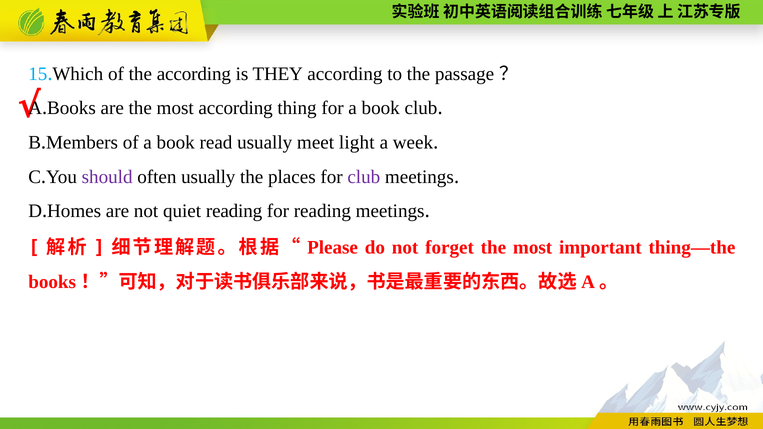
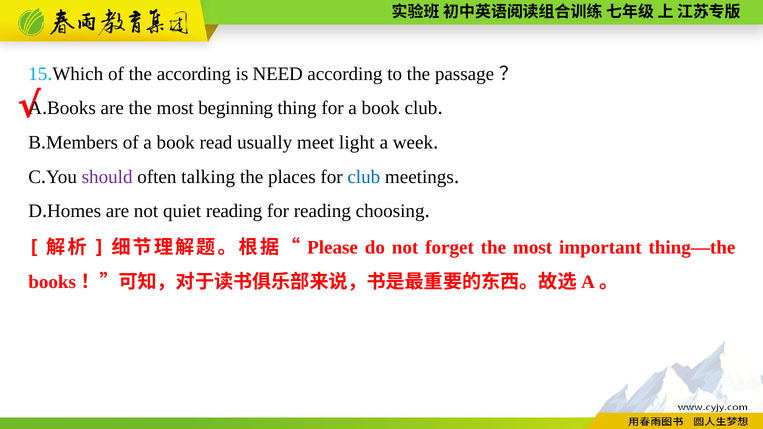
THEY: THEY -> NEED (278, 74)
most according: according -> beginning (236, 108)
often usually: usually -> talking (208, 177)
club colour: purple -> blue (364, 177)
reading meetings: meetings -> choosing (390, 211)
